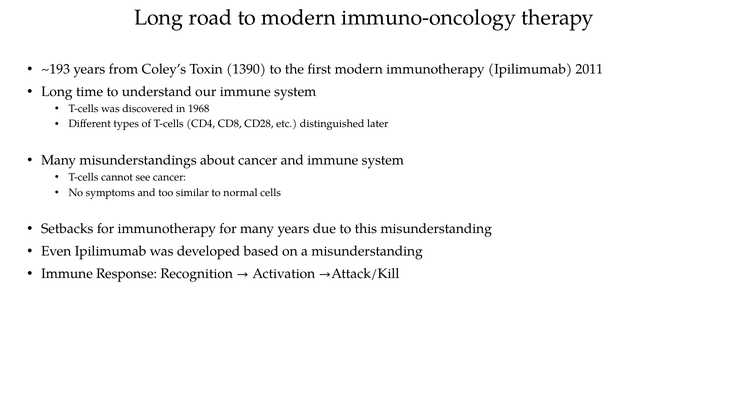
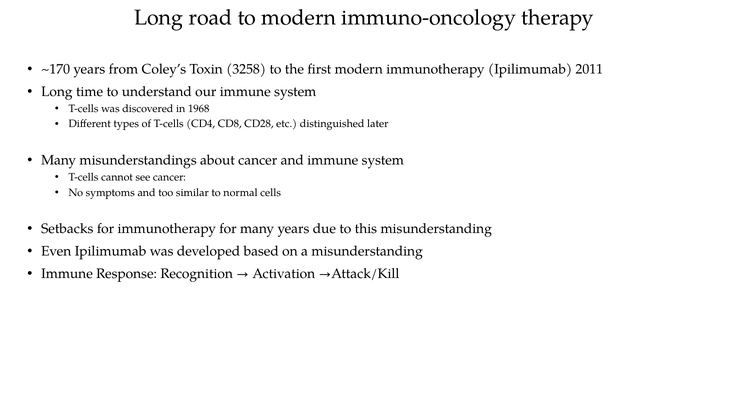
~193: ~193 -> ~170 (56, 69)
1390: 1390 -> 3258 (246, 69)
